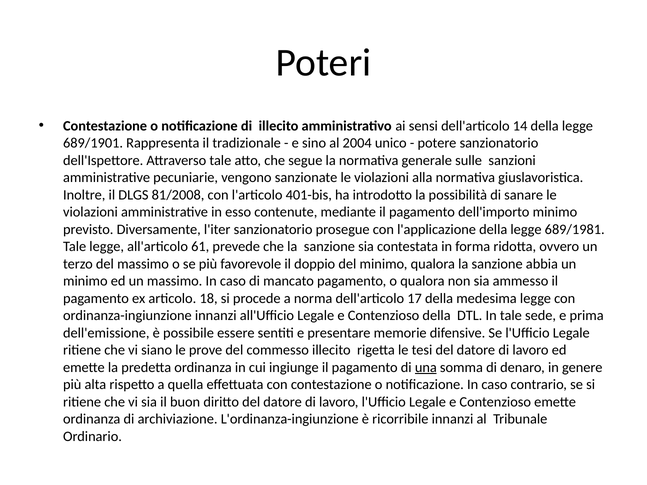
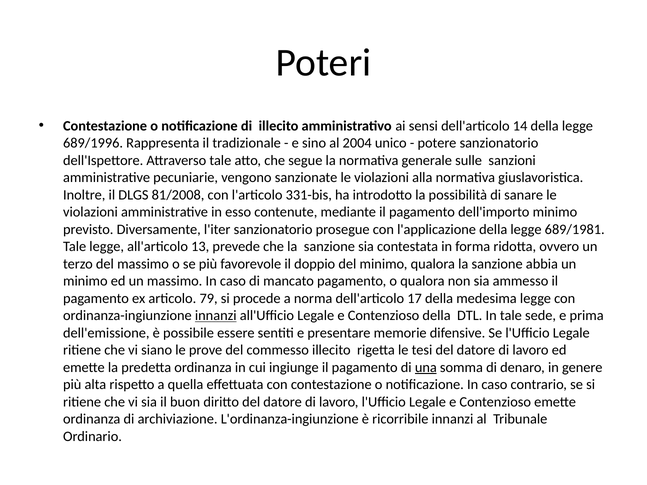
689/1901: 689/1901 -> 689/1996 (93, 143)
401-bis: 401-bis -> 331-bis (309, 195)
61: 61 -> 13 (200, 247)
18: 18 -> 79 (209, 299)
innanzi underline: none -> present (216, 316)
